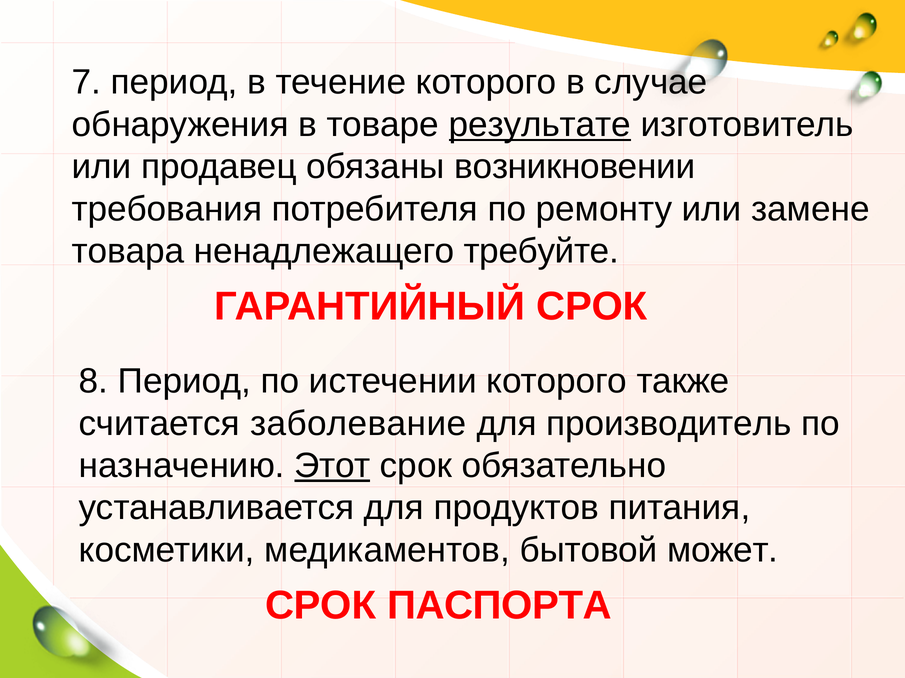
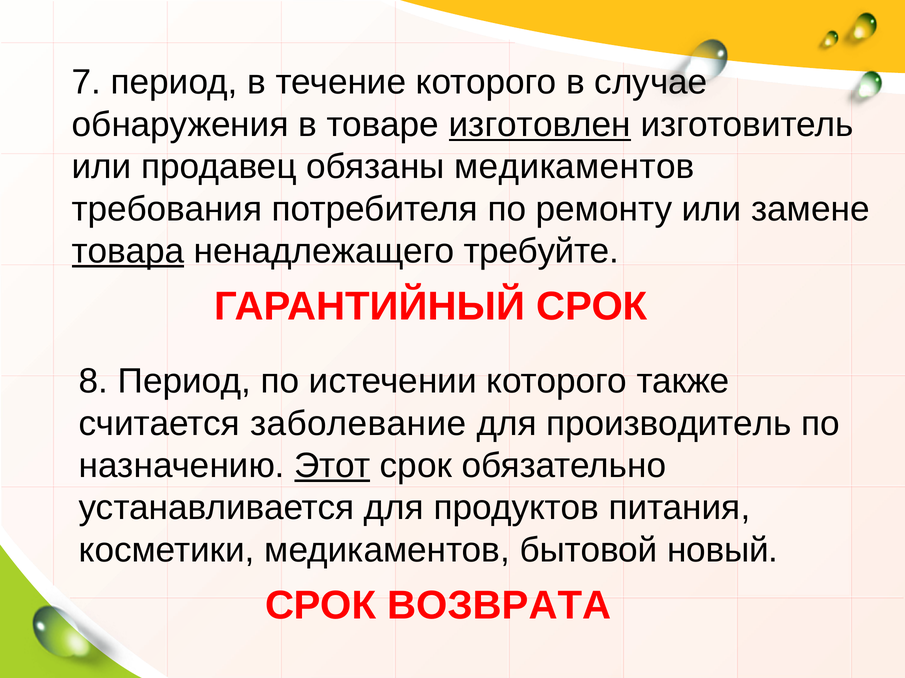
результате: результате -> изготовлен (540, 125)
обязаны возникновении: возникновении -> медикаментов (575, 167)
товара underline: none -> present (128, 251)
может: может -> новый (723, 551)
ПАСПОРТА: ПАСПОРТА -> ВОЗВРАТА (499, 606)
